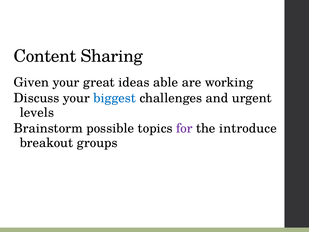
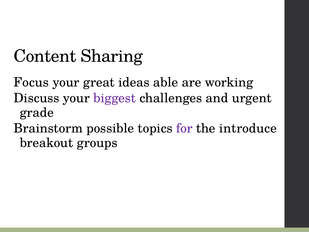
Given: Given -> Focus (31, 82)
biggest colour: blue -> purple (115, 98)
levels: levels -> grade (37, 113)
